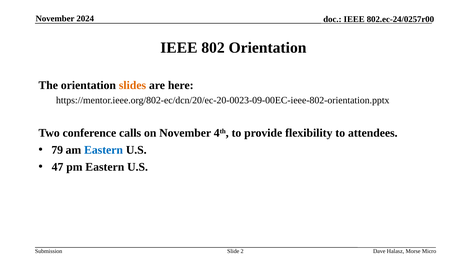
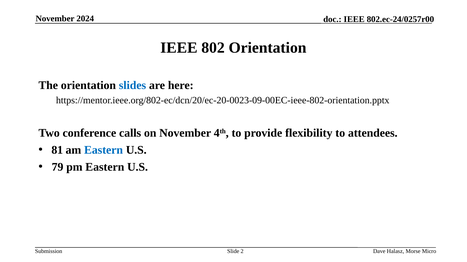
slides colour: orange -> blue (132, 85)
79: 79 -> 81 (57, 150)
47: 47 -> 79 (58, 167)
